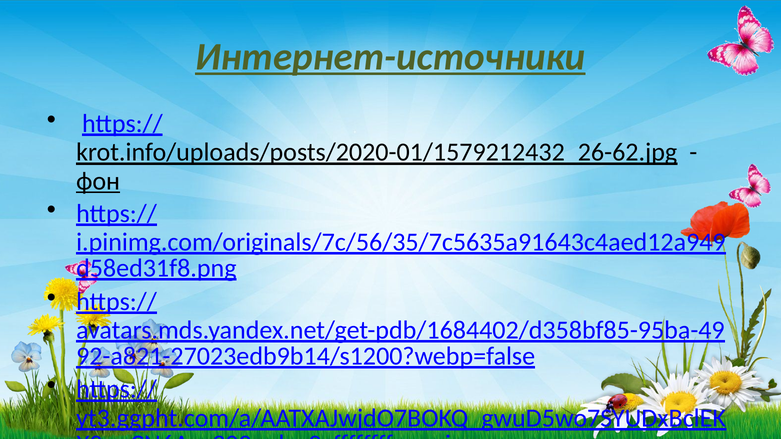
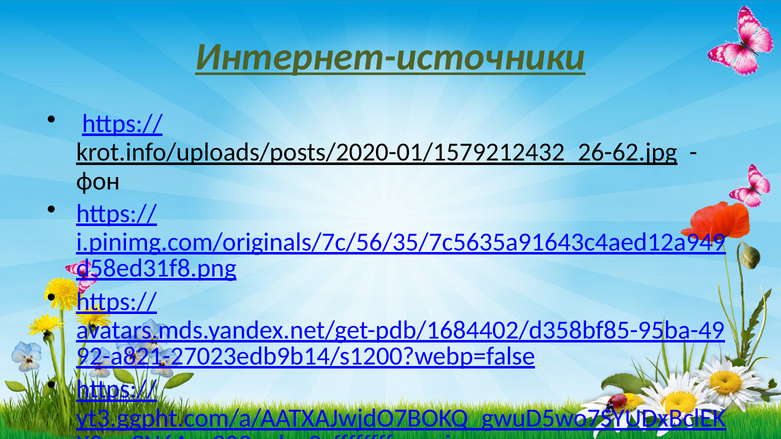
фон underline: present -> none (98, 181)
